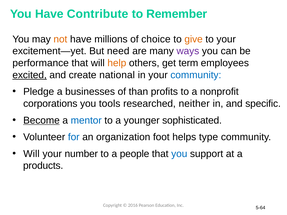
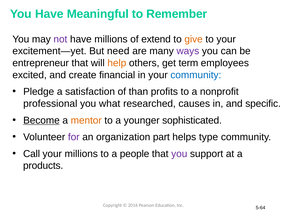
Contribute: Contribute -> Meaningful (98, 14)
not colour: orange -> purple (60, 39)
choice: choice -> extend (156, 39)
performance: performance -> entrepreneur (41, 63)
excited underline: present -> none (30, 75)
national: national -> financial (117, 75)
businesses: businesses -> satisfaction (90, 92)
corporations: corporations -> professional (50, 104)
tools: tools -> what (110, 104)
neither: neither -> causes (194, 104)
mentor colour: blue -> orange (86, 120)
for colour: blue -> purple (74, 137)
foot: foot -> part (161, 137)
Will: Will -> Call (32, 154)
your number: number -> millions (81, 154)
you colour: blue -> purple (179, 154)
